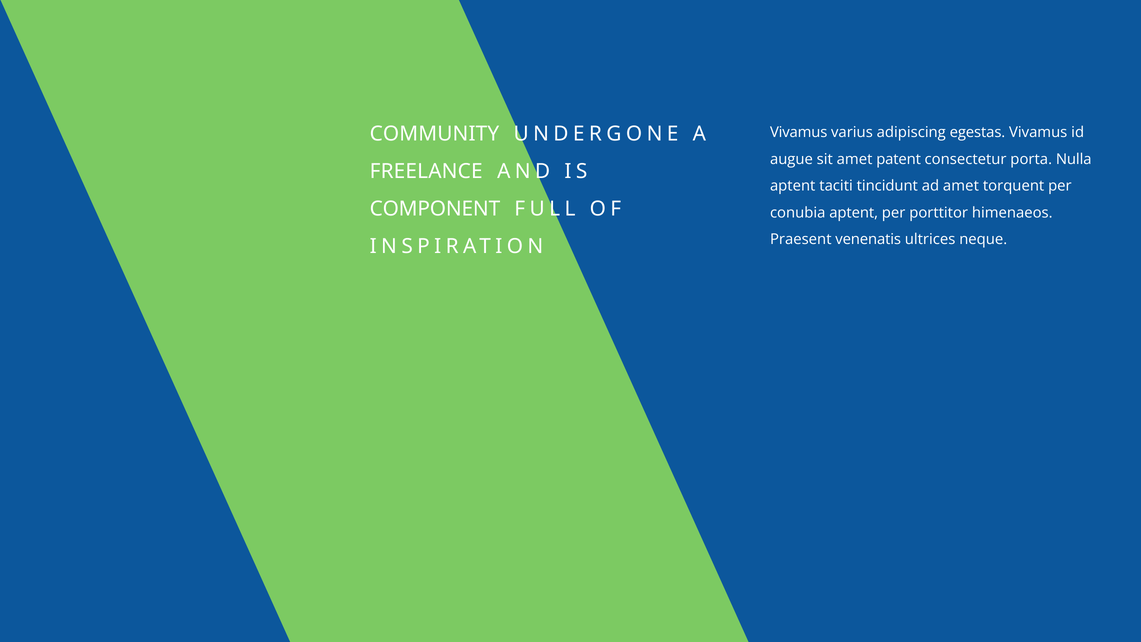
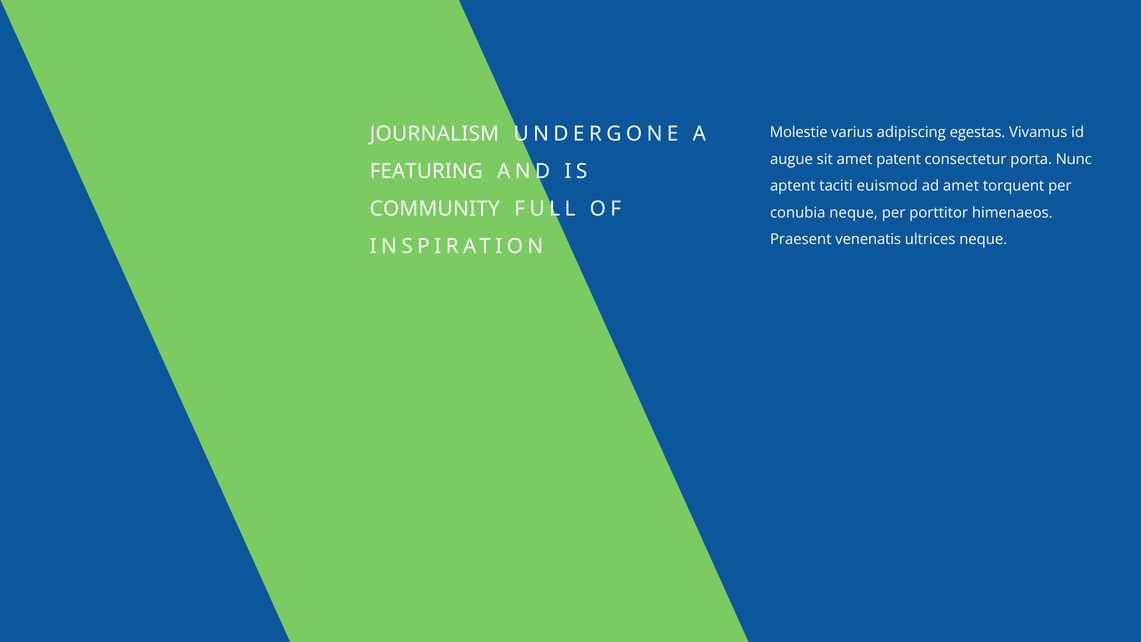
Vivamus: Vivamus -> Molestie (799, 133)
COMMUNITY: COMMUNITY -> JOURNALISM (434, 134)
Nulla: Nulla -> Nunc (1074, 159)
FREELANCE: FREELANCE -> FEATURING (426, 171)
tincidunt: tincidunt -> euismod (887, 186)
COMPONENT: COMPONENT -> COMMUNITY (435, 209)
conubia aptent: aptent -> neque (854, 213)
